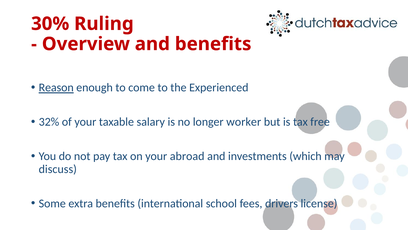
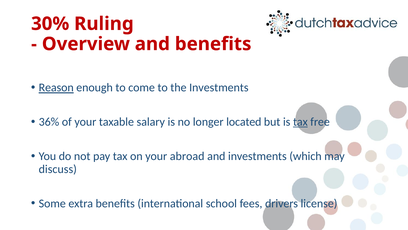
the Experienced: Experienced -> Investments (219, 87)
32%: 32% -> 36% (49, 122)
worker: worker -> located (244, 122)
tax underline: none -> present (300, 122)
